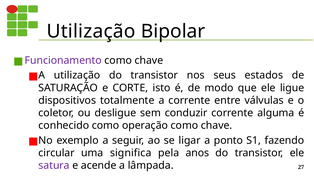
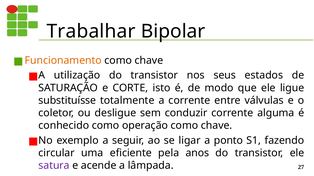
Utilização: Utilização -> Trabalhar (91, 31)
Funcionamento colour: purple -> orange (63, 61)
dispositivos: dispositivos -> substituísse (67, 101)
significa: significa -> eficiente (131, 153)
